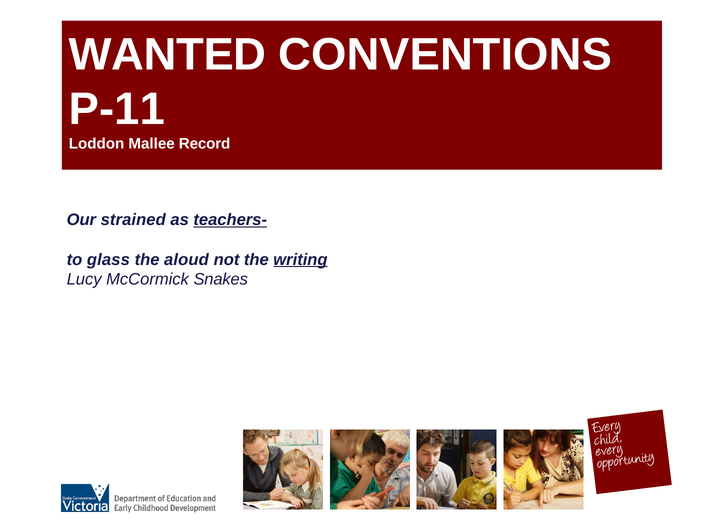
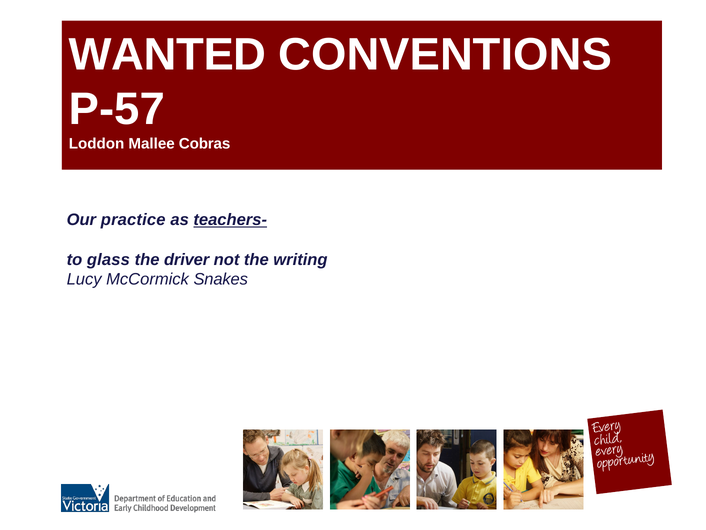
P-11: P-11 -> P-57 (117, 109)
Record: Record -> Cobras (205, 144)
strained: strained -> practice (133, 220)
aloud: aloud -> driver (187, 259)
writing underline: present -> none (300, 259)
